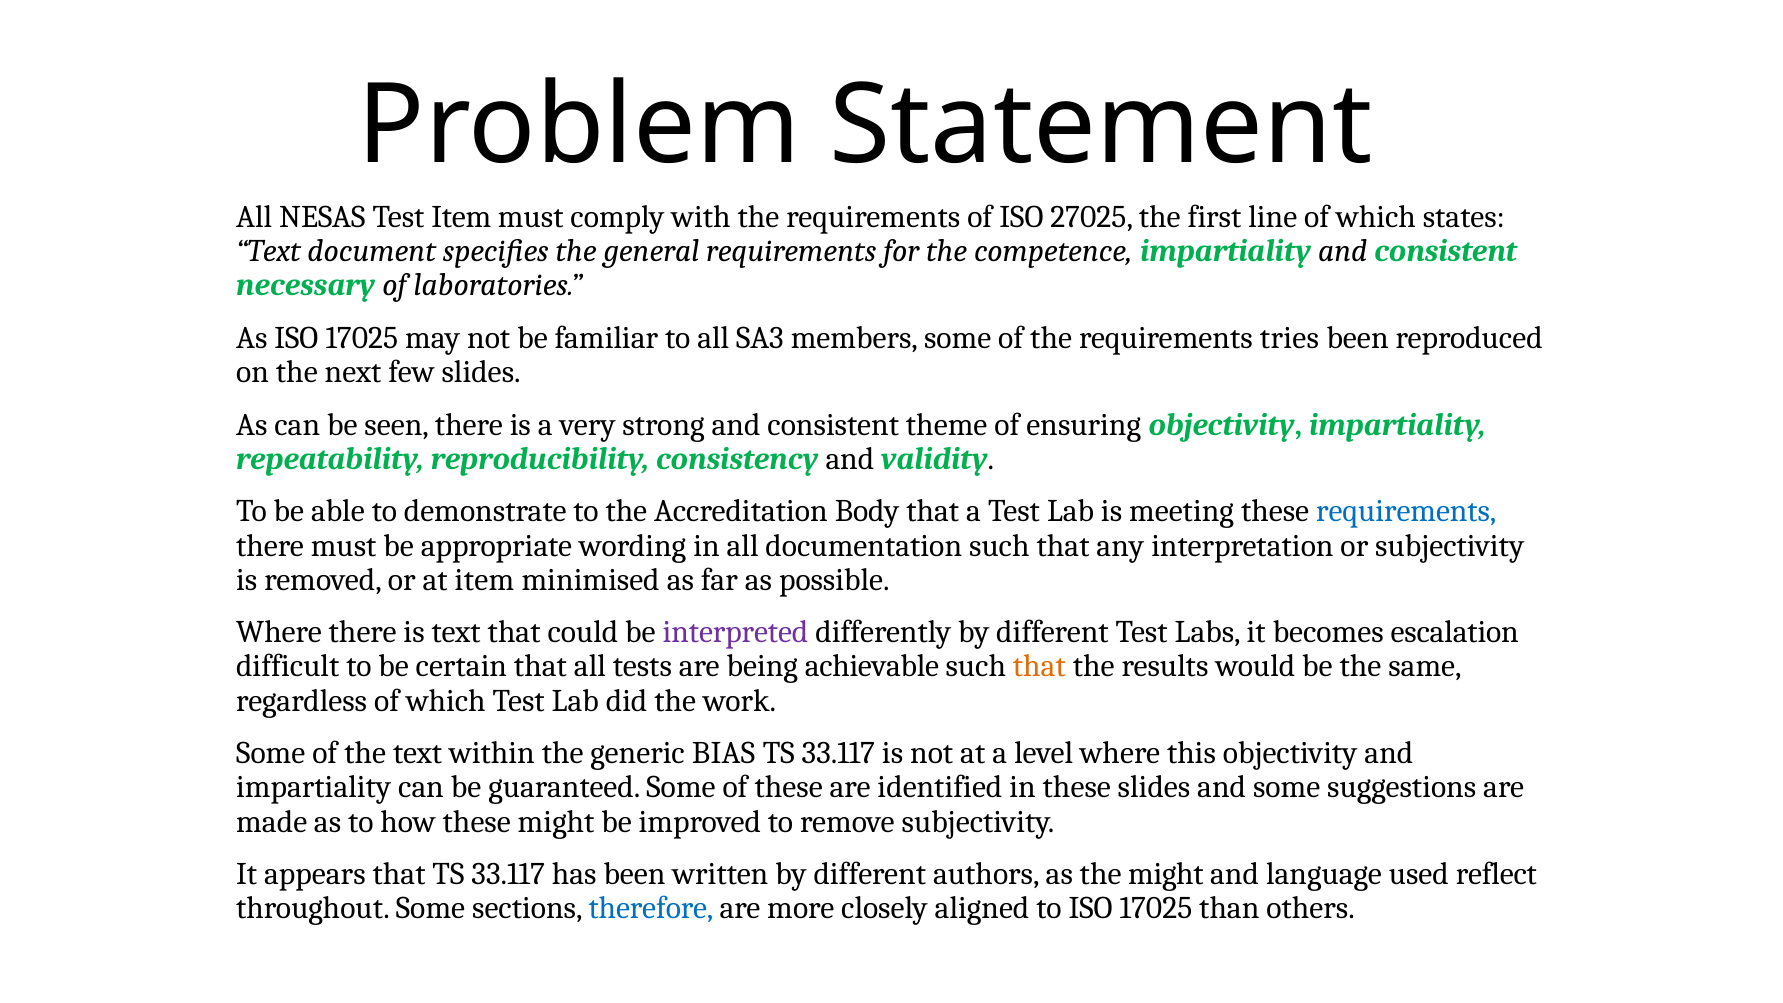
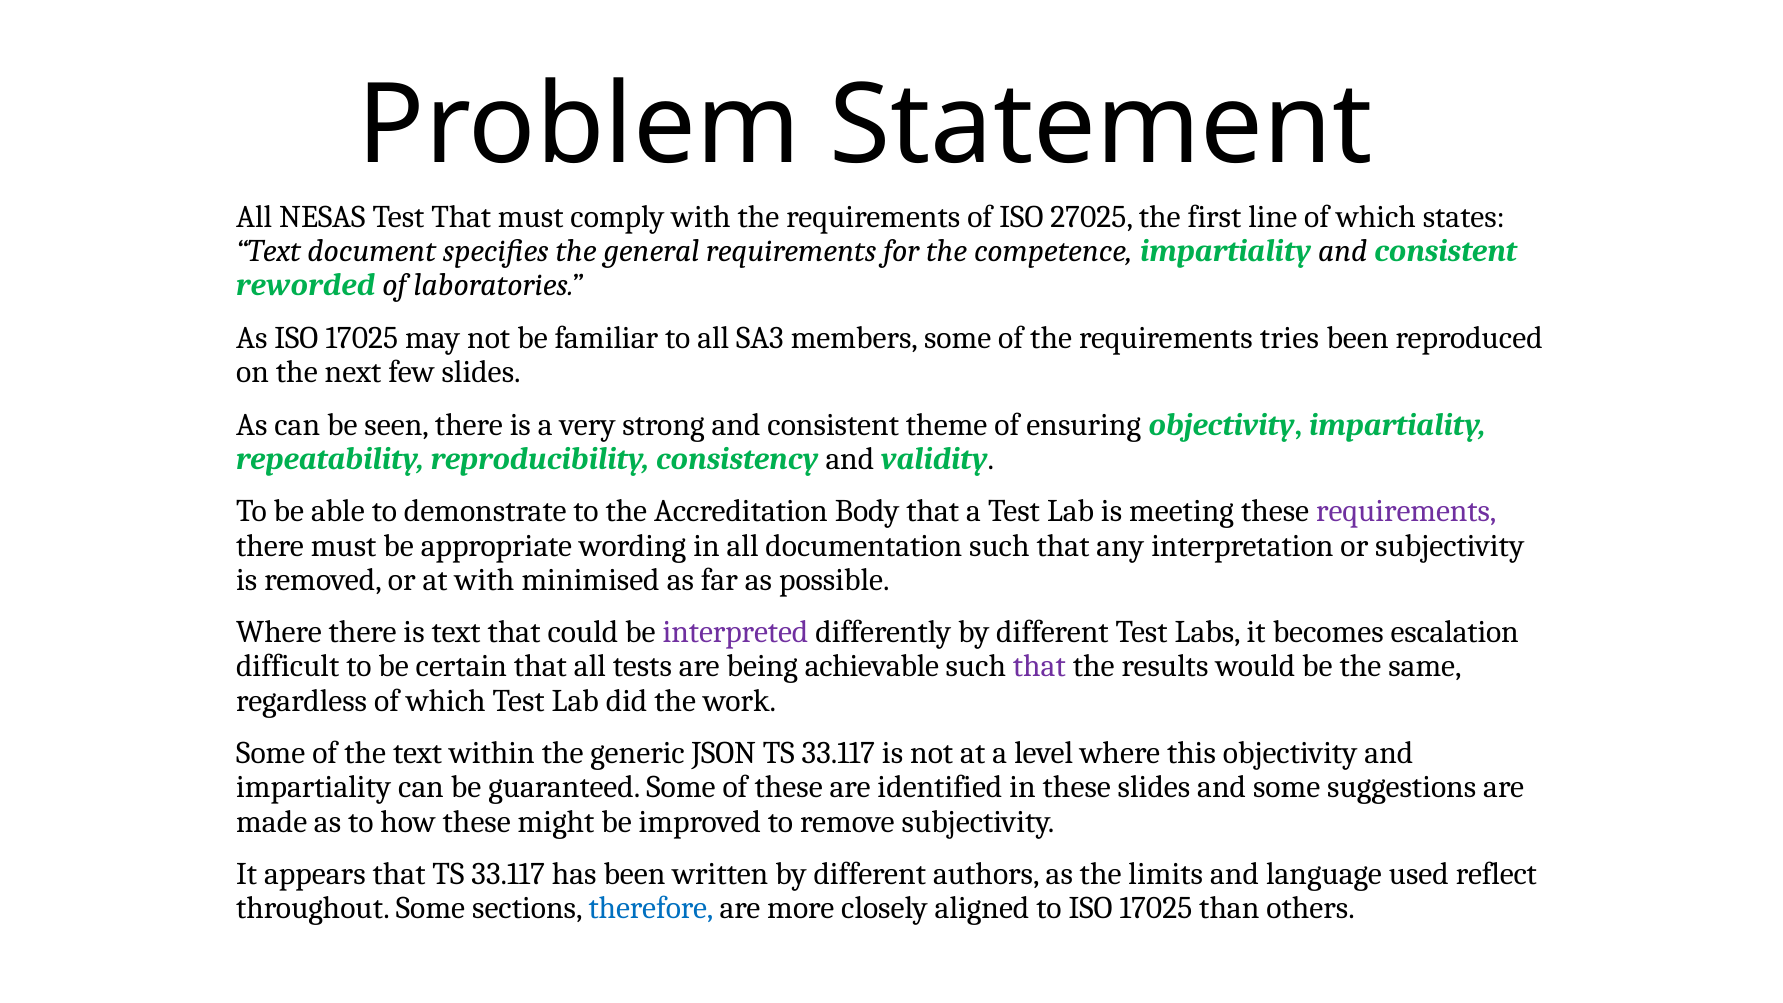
Test Item: Item -> That (461, 217)
necessary: necessary -> reworded (306, 285)
requirements colour: blue -> purple (1406, 511)
at item: item -> with (485, 580)
that colour: orange -> purple (1039, 667)
BIAS: BIAS -> JSON (724, 753)
the might: might -> limits (1166, 874)
